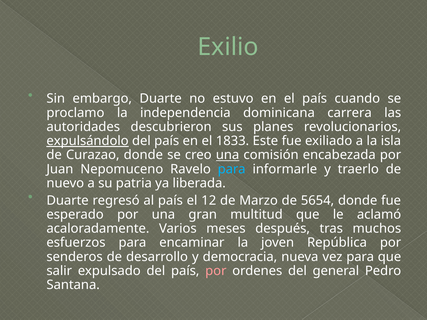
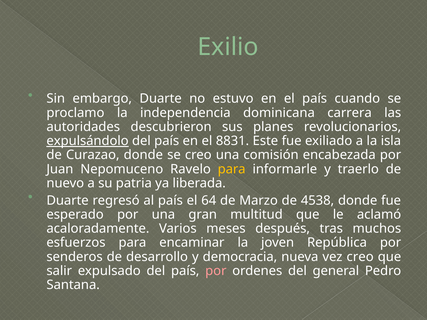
1833: 1833 -> 8831 (232, 141)
una underline: present -> none (228, 155)
para colour: light blue -> yellow (232, 169)
12: 12 -> 64 (209, 201)
5654: 5654 -> 4538 (317, 201)
vez para: para -> creo (360, 257)
